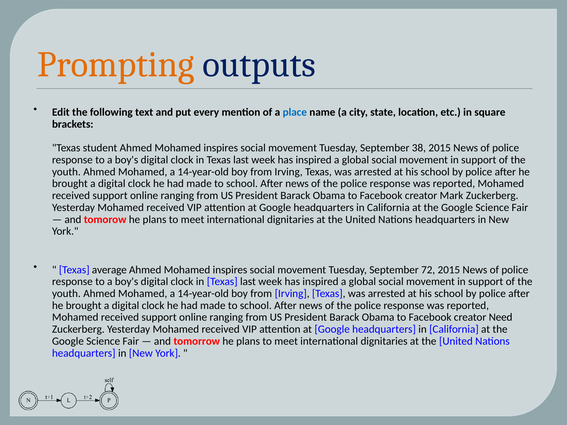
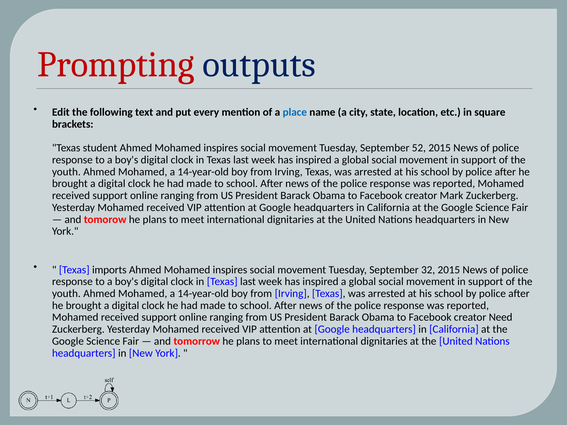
Prompting colour: orange -> red (116, 65)
38: 38 -> 52 (419, 148)
average: average -> imports (109, 270)
72: 72 -> 32 (428, 270)
